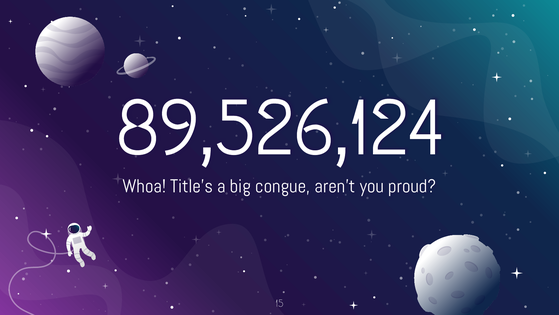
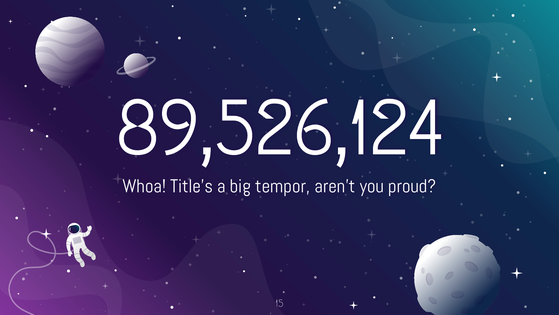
congue: congue -> tempor (283, 186)
